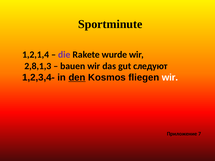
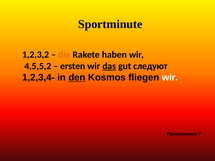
1,2,1,4: 1,2,1,4 -> 1,2,3,2 (36, 55)
die colour: purple -> orange (64, 55)
wurde: wurde -> haben (114, 55)
2,8,1,3: 2,8,1,3 -> 4,5,5,2 (38, 66)
bauen: bauen -> ersten (73, 66)
das underline: none -> present (109, 66)
